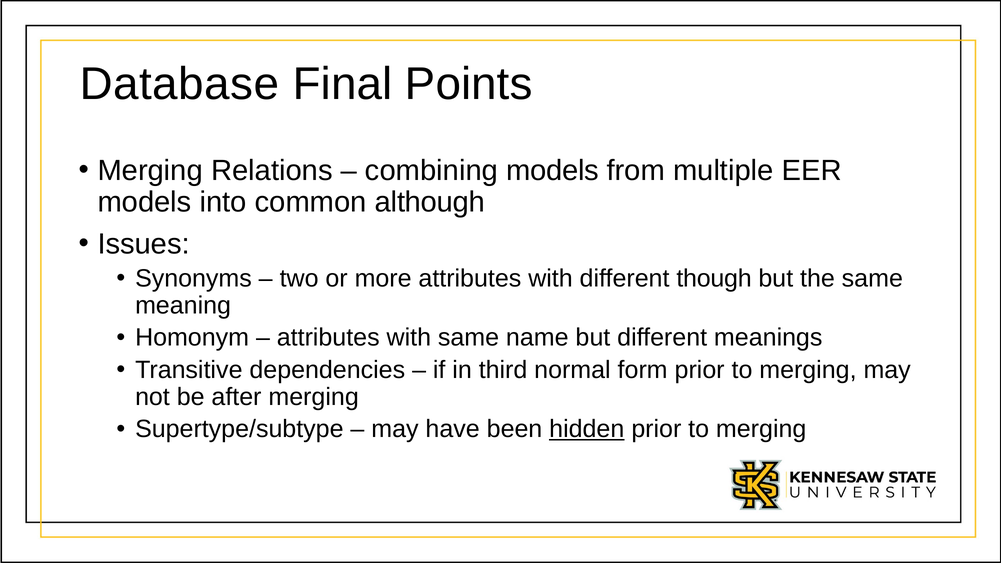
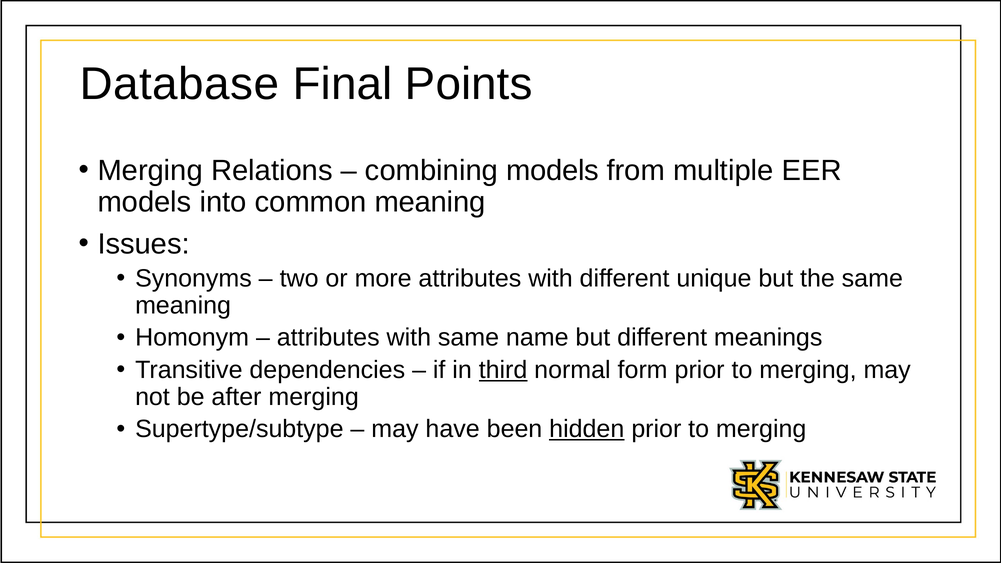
common although: although -> meaning (430, 202)
though: though -> unique (714, 278)
third underline: none -> present (503, 370)
